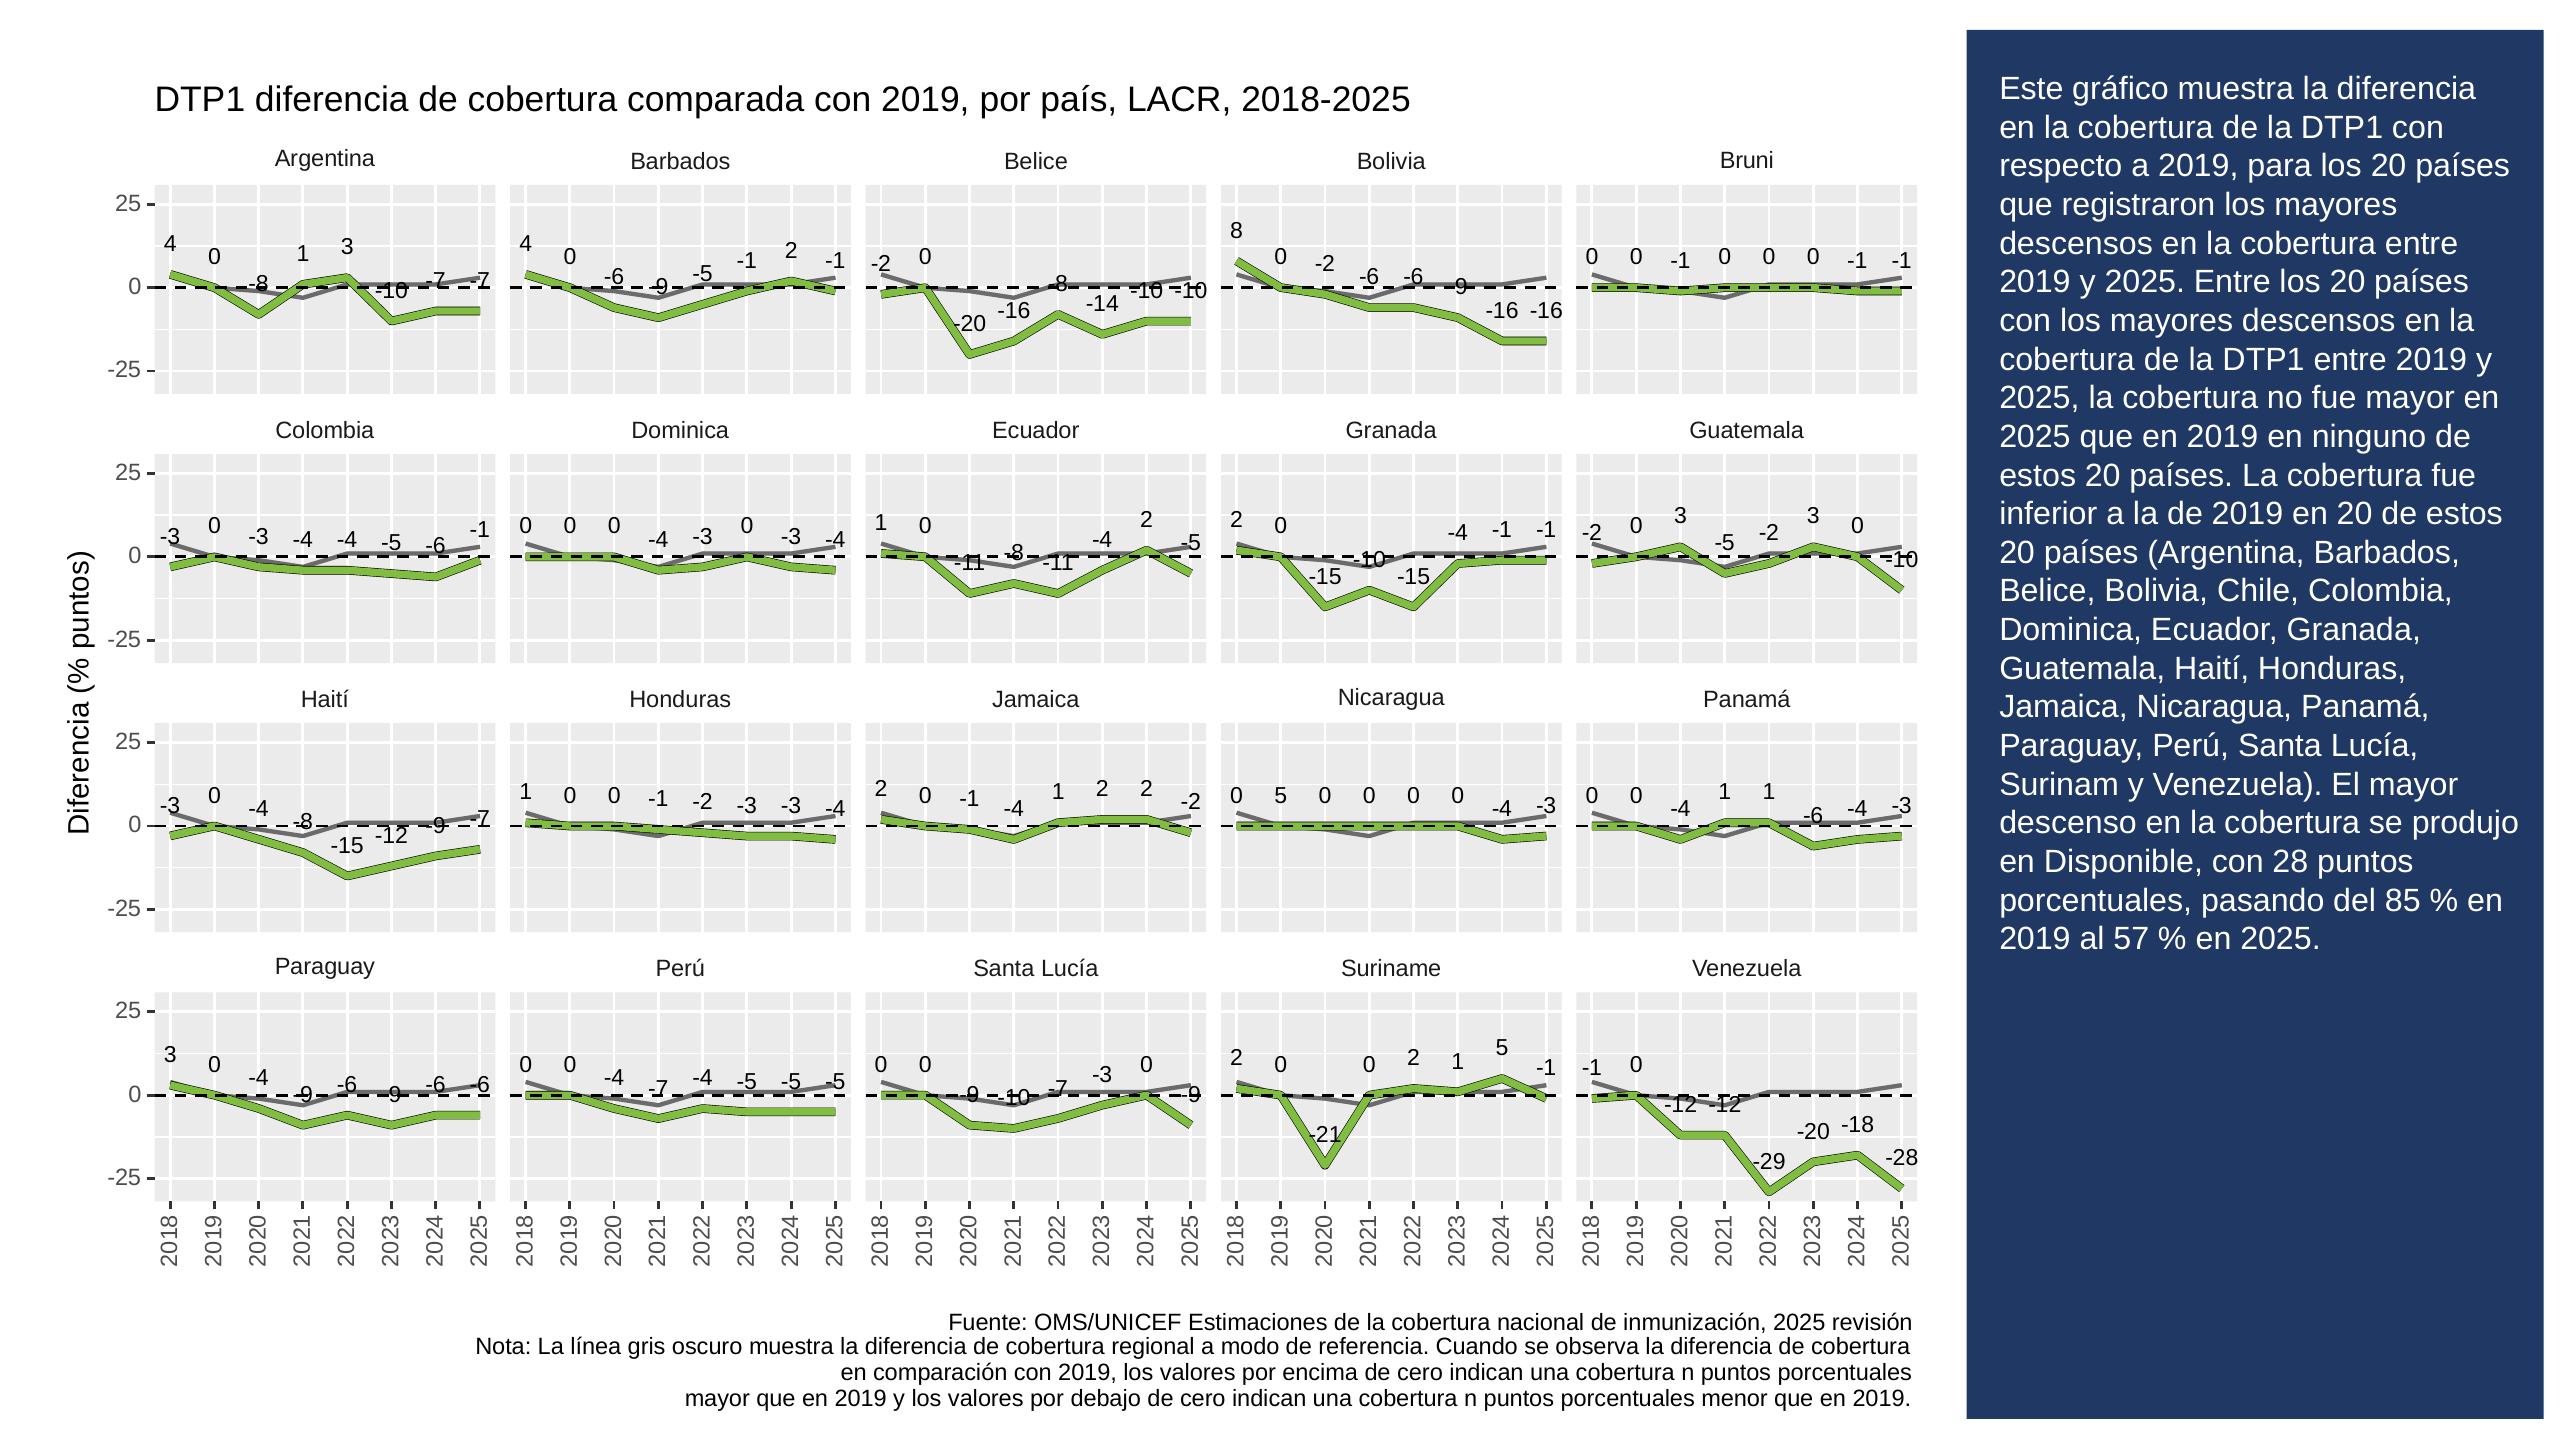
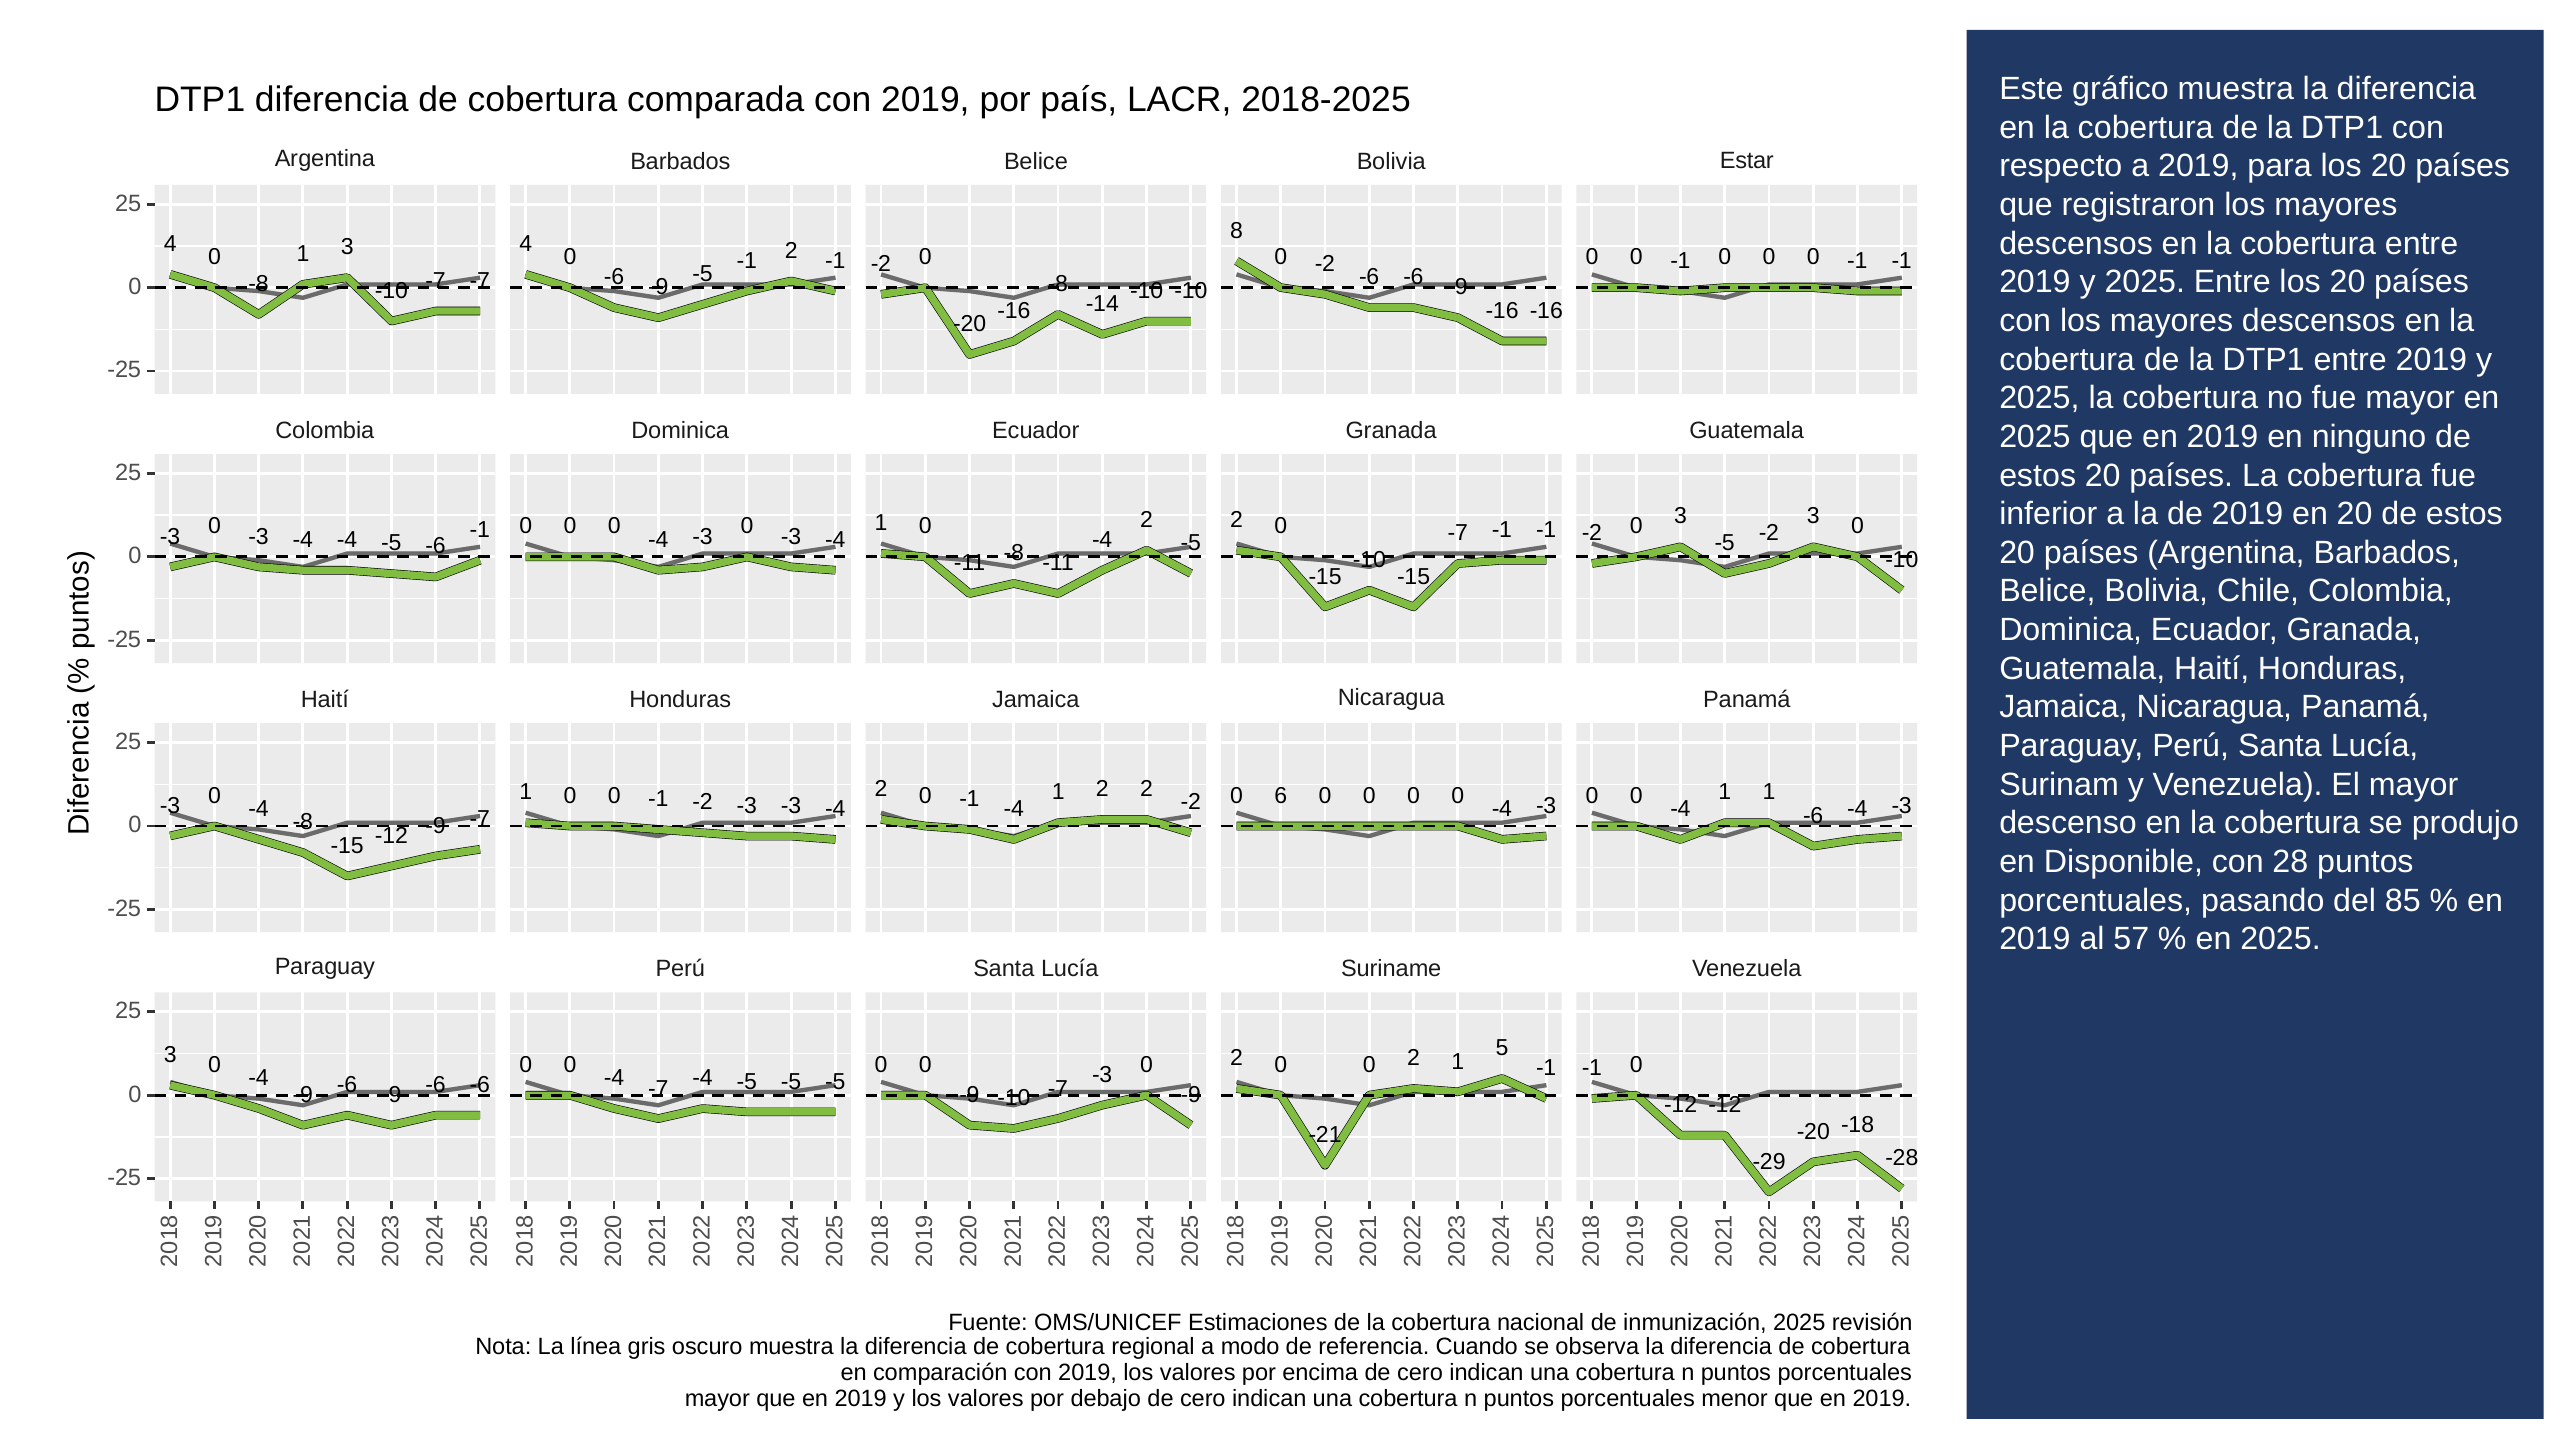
Bruni: Bruni -> Estar (1747, 161)
-4: -4 -> -7 (1458, 533)
0 5: 5 -> 6 (1281, 796)
